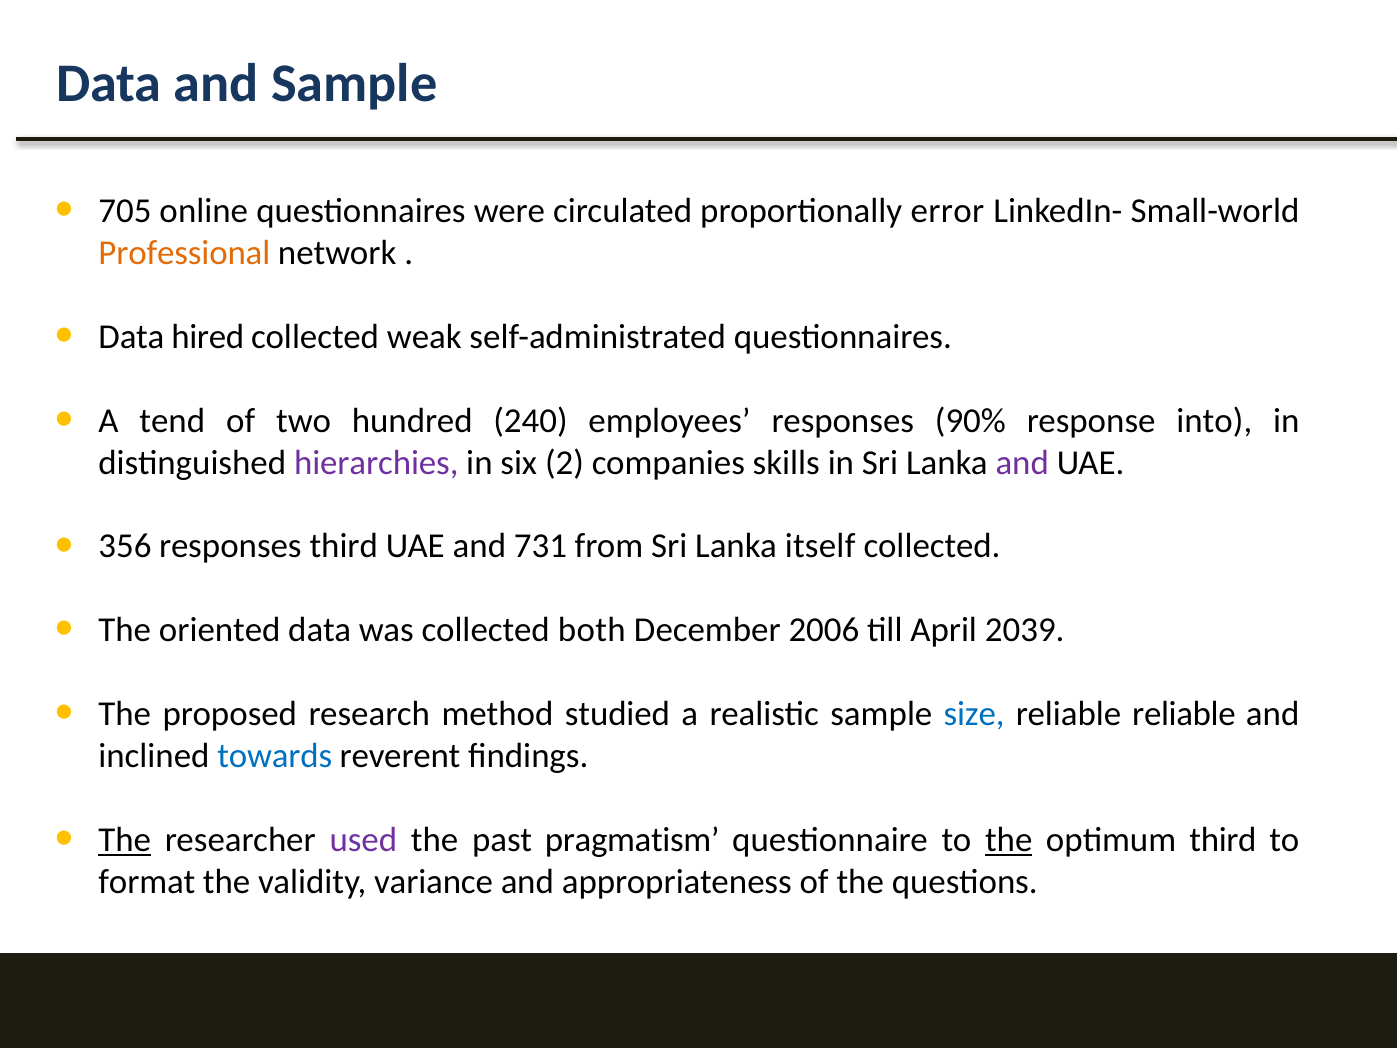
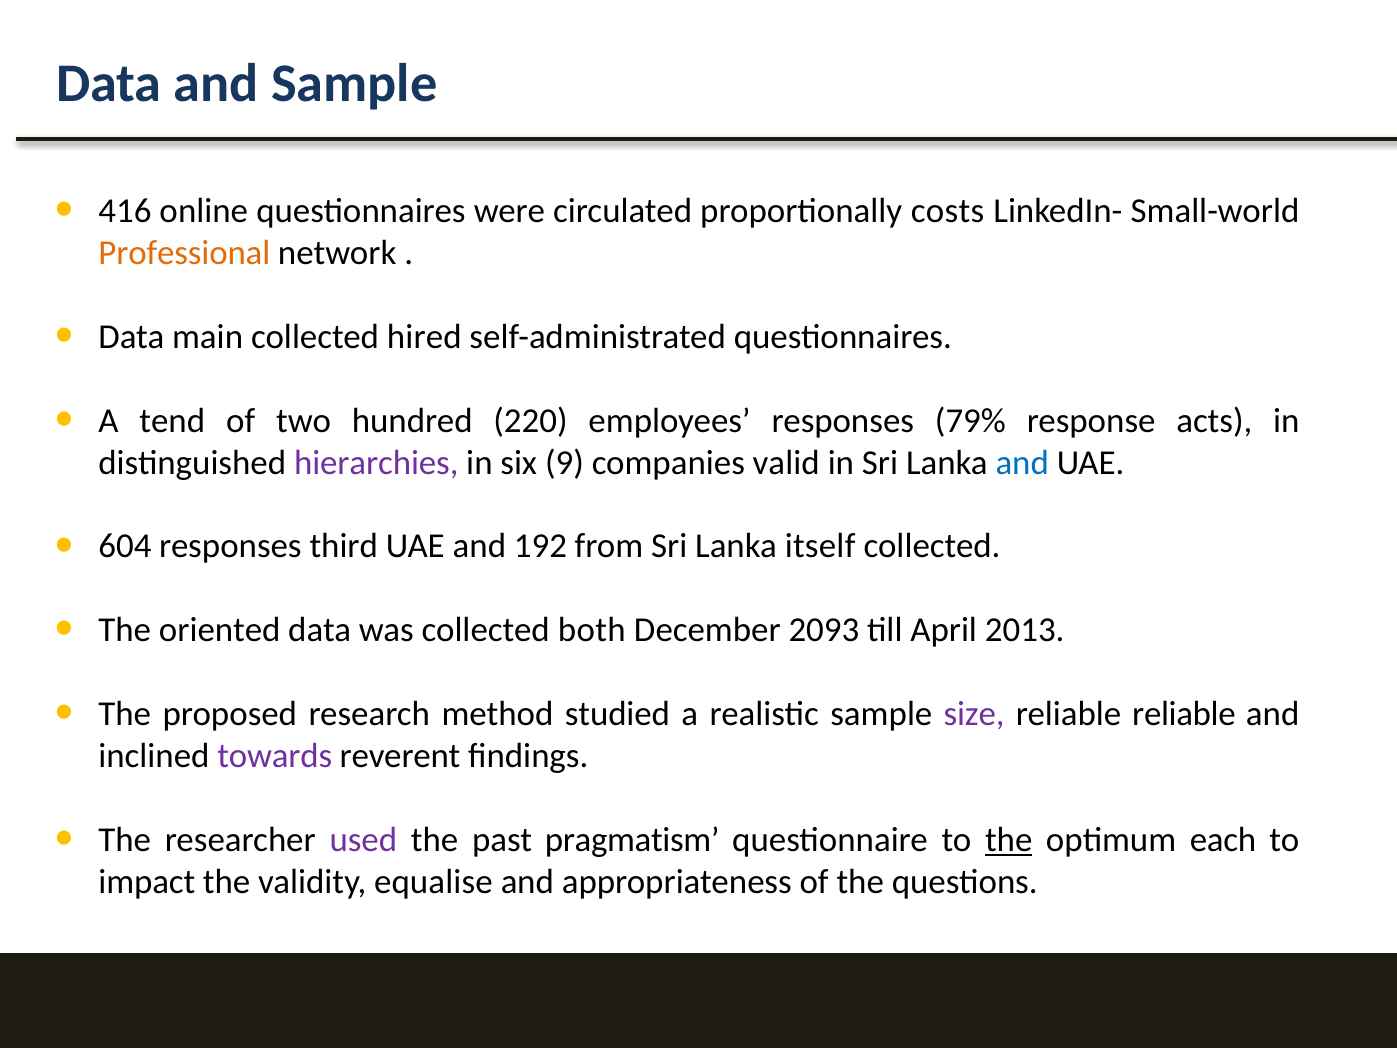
705: 705 -> 416 (125, 211)
error: error -> costs (948, 211)
hired: hired -> main (208, 337)
weak: weak -> hired (424, 337)
240: 240 -> 220 (530, 420)
90%: 90% -> 79% (970, 420)
into: into -> acts (1214, 420)
2: 2 -> 9 (564, 462)
skills: skills -> valid (786, 462)
and colour: purple -> blue (1022, 462)
356: 356 -> 604 (125, 546)
731: 731 -> 192 (540, 546)
2006: 2006 -> 2093 (824, 630)
2039: 2039 -> 2013 (1025, 630)
size colour: blue -> purple (974, 714)
towards colour: blue -> purple (275, 756)
The underline: present -> none (125, 840)
optimum third: third -> each (1223, 840)
format: format -> impact (147, 882)
variance: variance -> equalise (433, 882)
